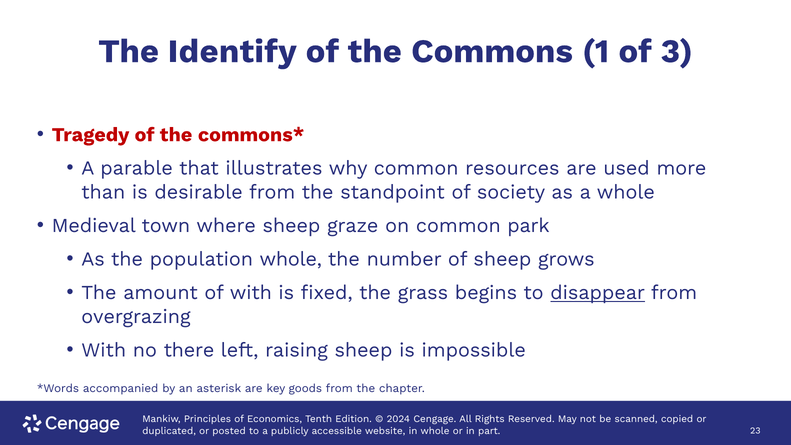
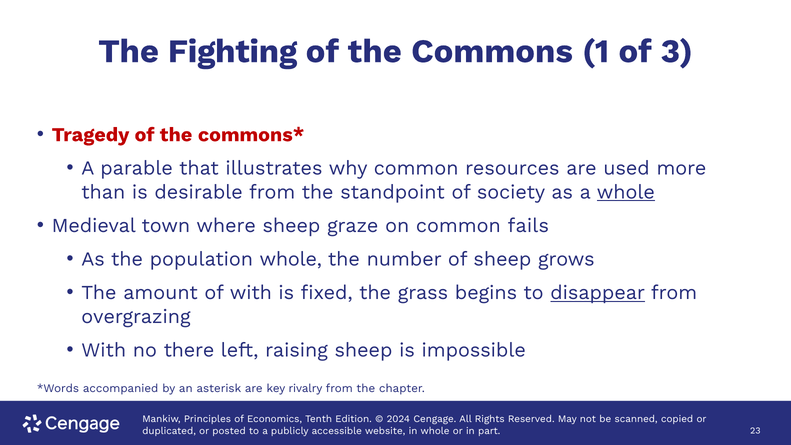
Identify: Identify -> Fighting (233, 51)
whole underline: none -> present (626, 192)
park: park -> fails (528, 226)
goods: goods -> rivalry (305, 388)
